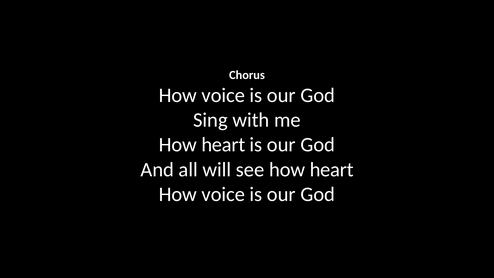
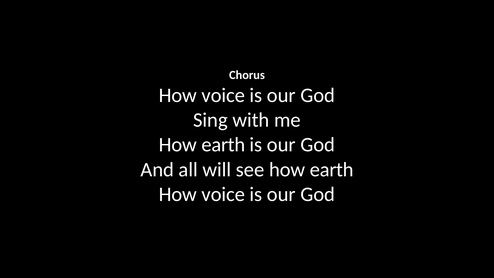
heart: heart -> earth (223, 145)
see how heart: heart -> earth (332, 169)
